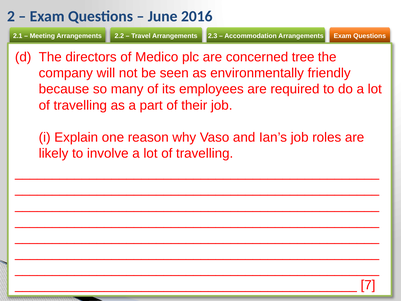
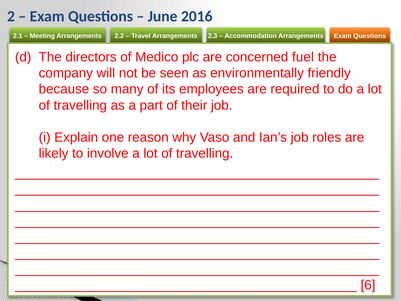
tree: tree -> fuel (303, 57)
7: 7 -> 6 (368, 285)
